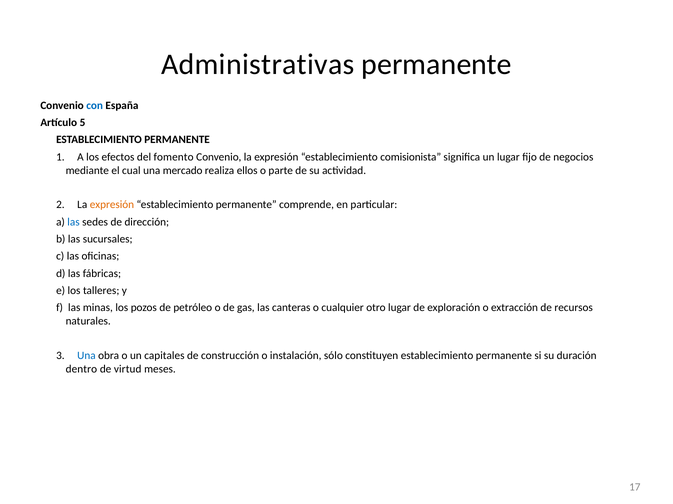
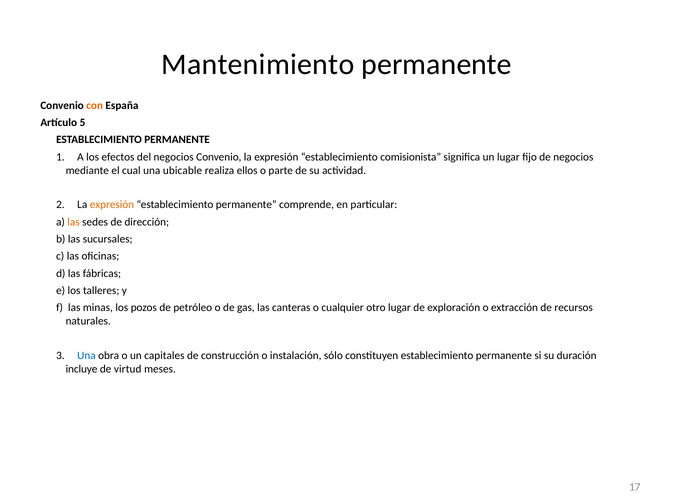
Administrativas: Administrativas -> Mantenimiento (258, 64)
con colour: blue -> orange (95, 106)
del fomento: fomento -> negocios (174, 157)
mercado: mercado -> ubicable (183, 171)
las colour: blue -> orange (73, 222)
dentro: dentro -> incluye (82, 369)
